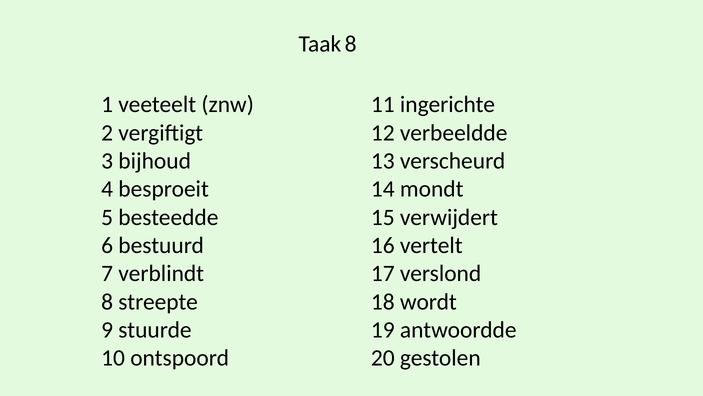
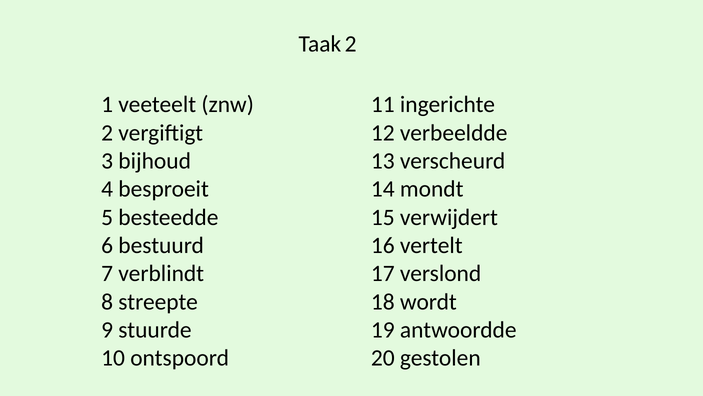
Taak 8: 8 -> 2 (351, 44)
